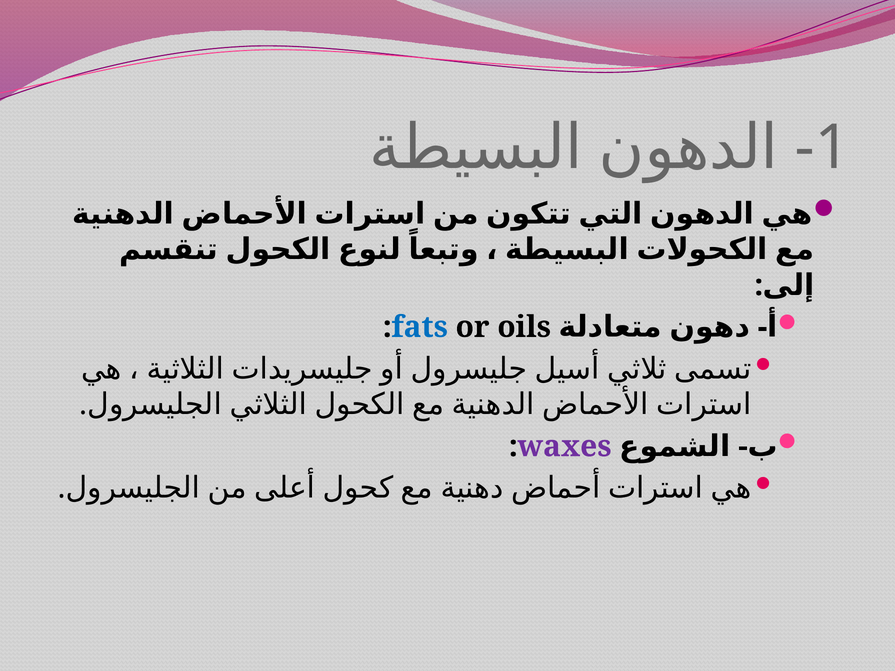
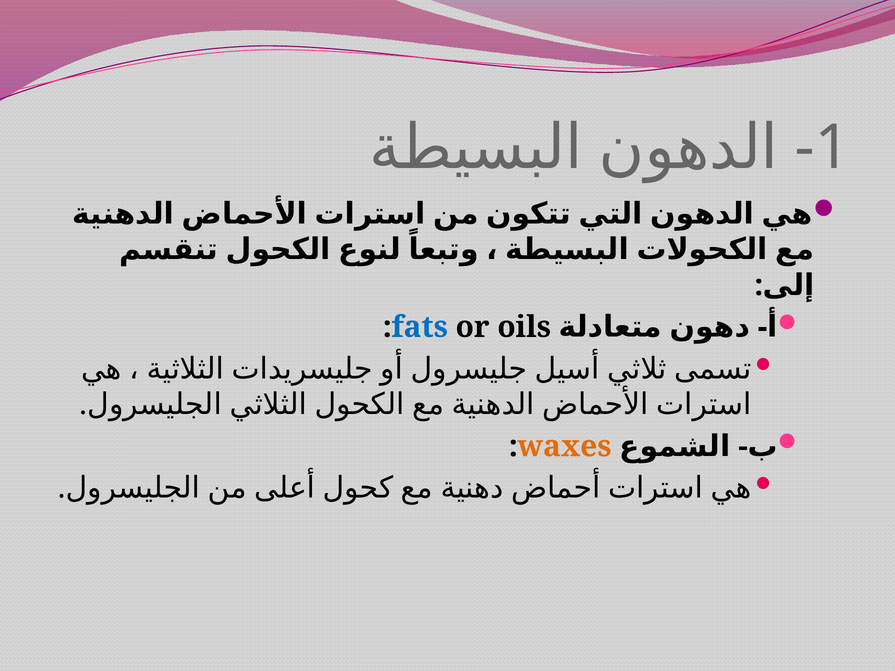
waxes colour: purple -> orange (565, 446)
